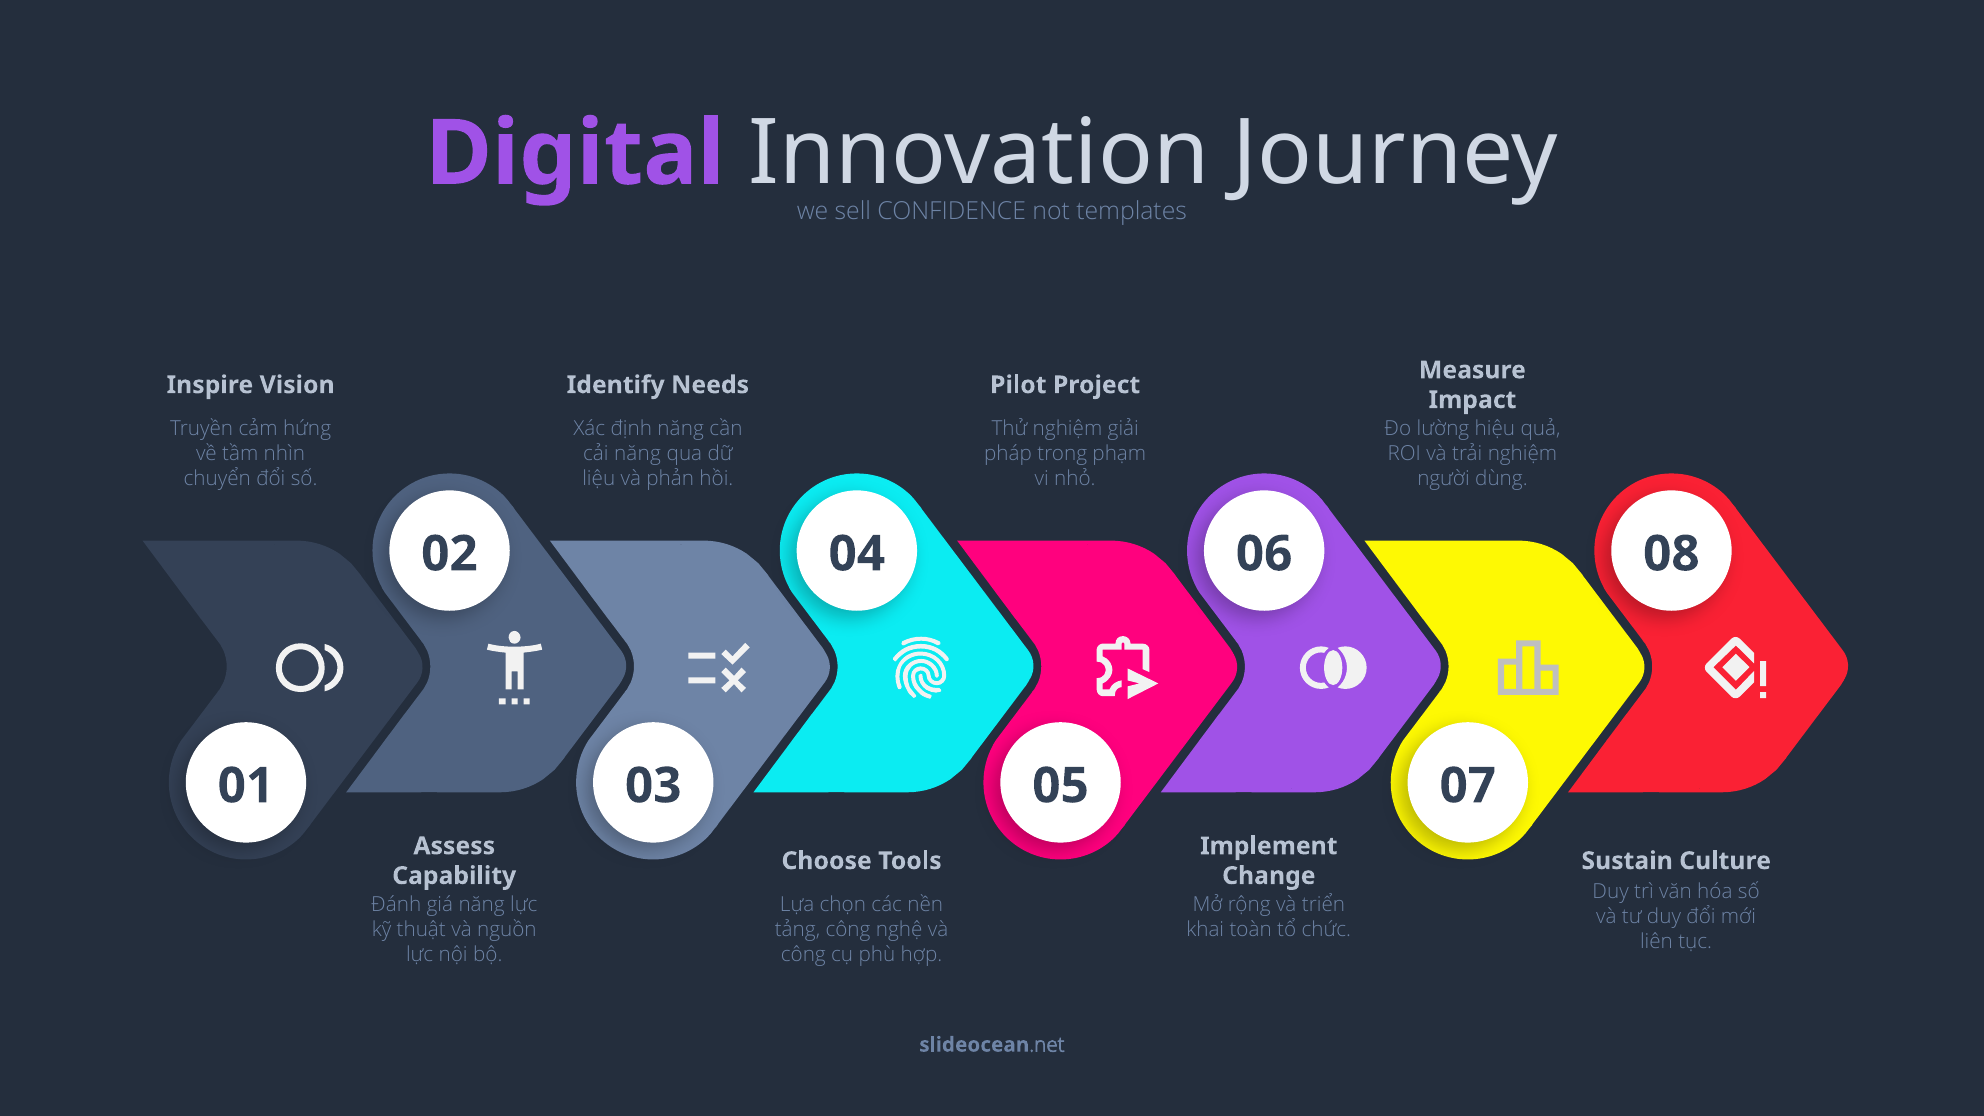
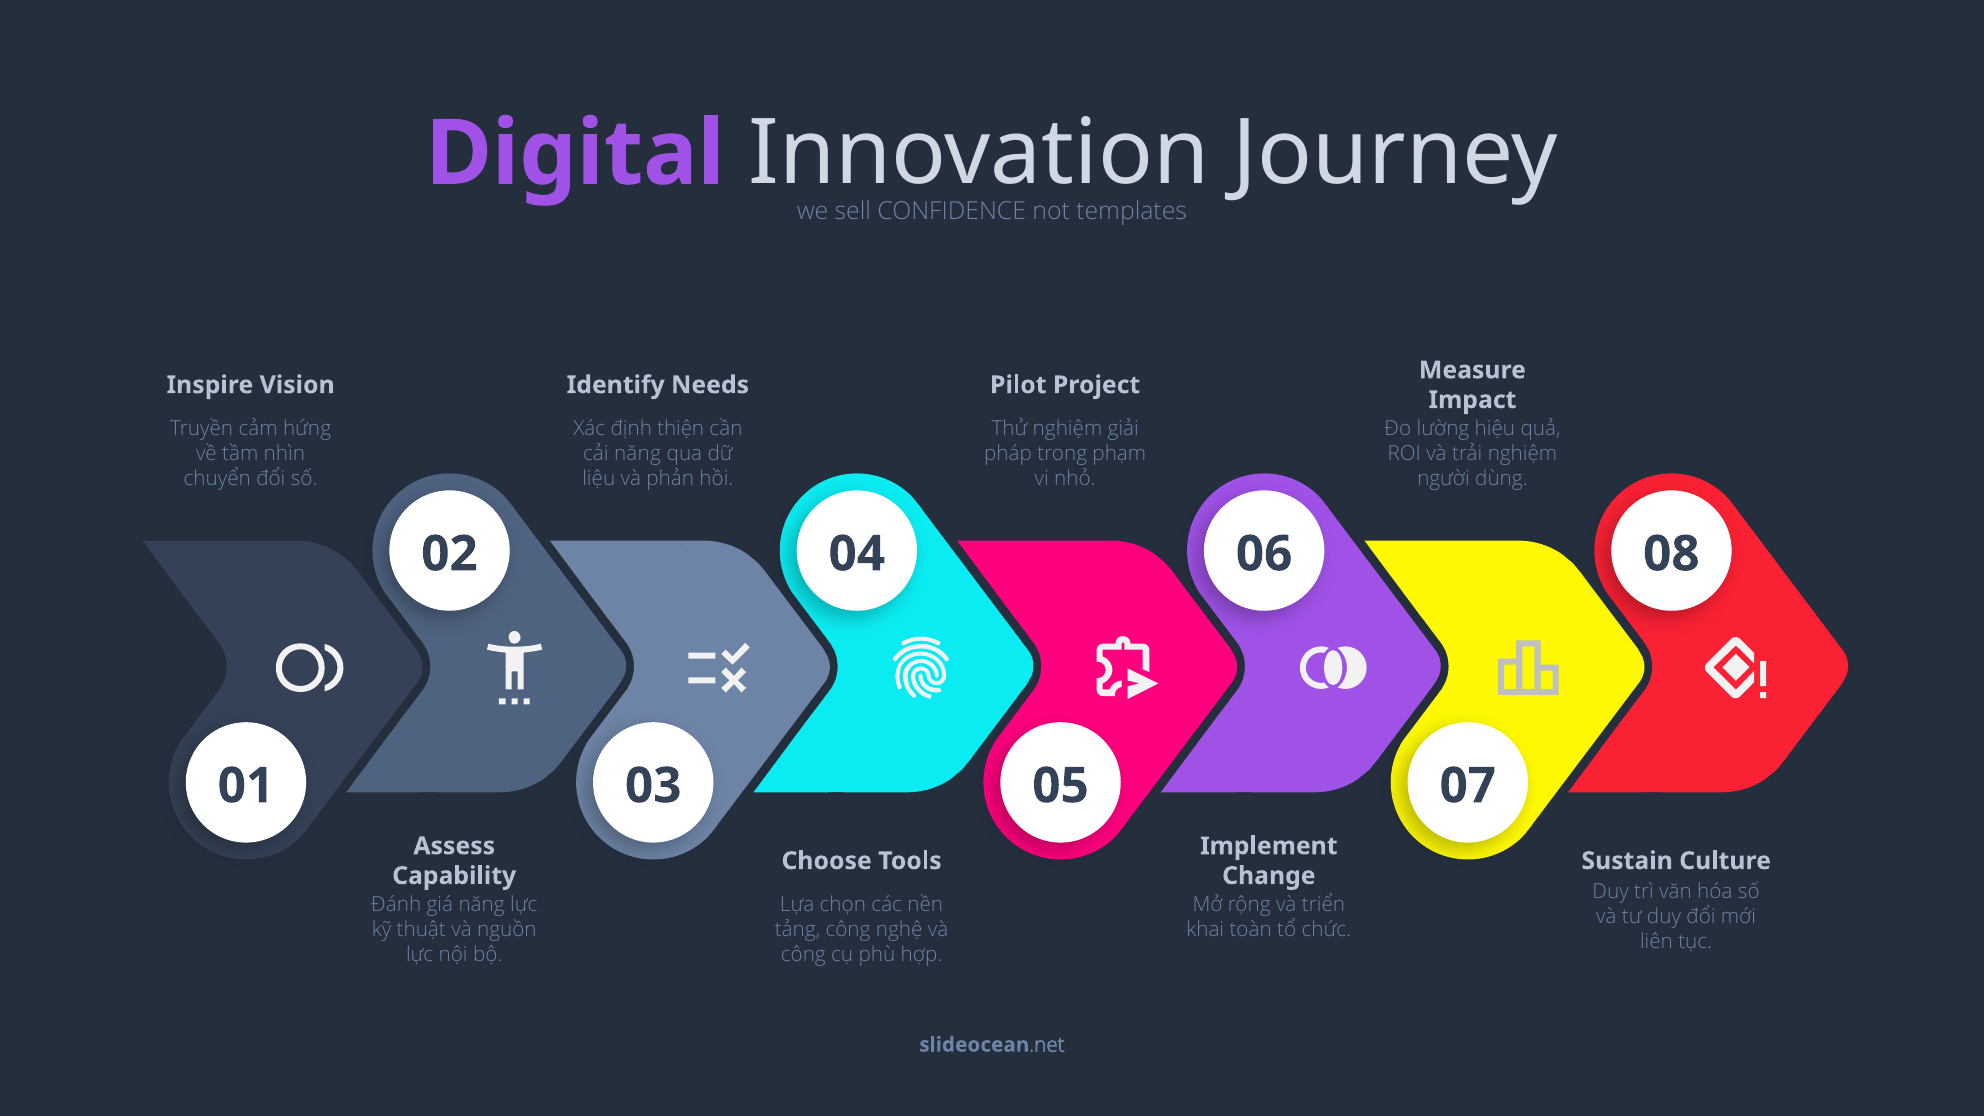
định năng: năng -> thiện (681, 429)
